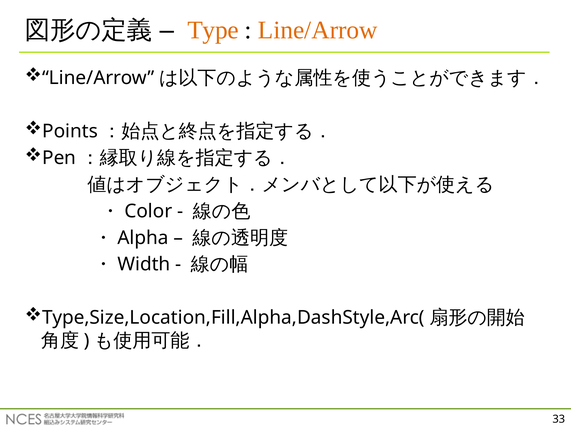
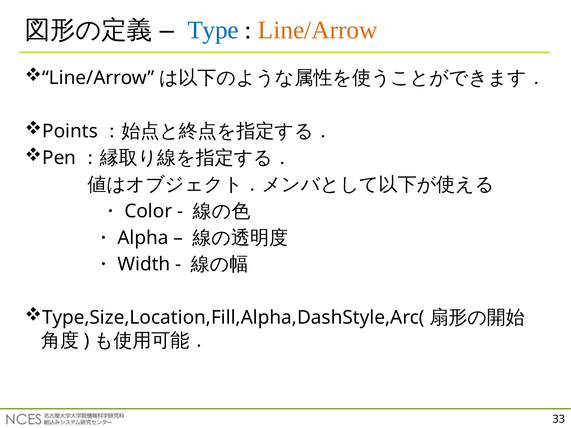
Type colour: orange -> blue (213, 30)
